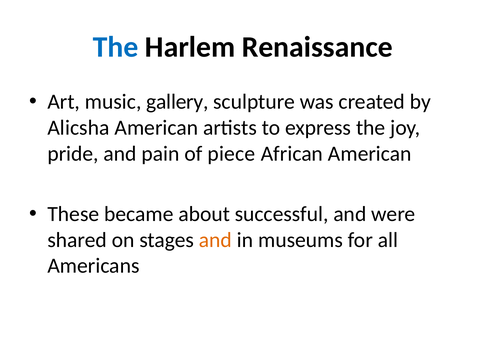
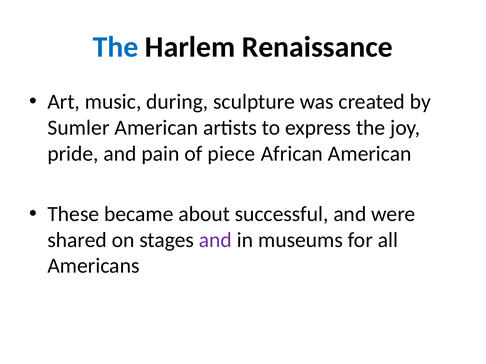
gallery: gallery -> during (177, 102)
Alicsha: Alicsha -> Sumler (78, 128)
and colour: orange -> purple (215, 240)
